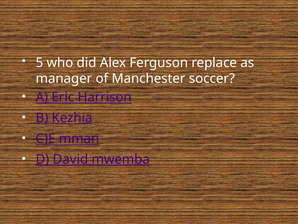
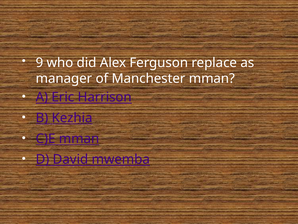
5: 5 -> 9 (40, 63)
Manchester soccer: soccer -> mman (212, 78)
